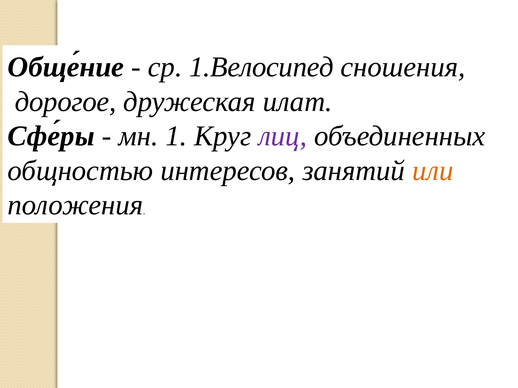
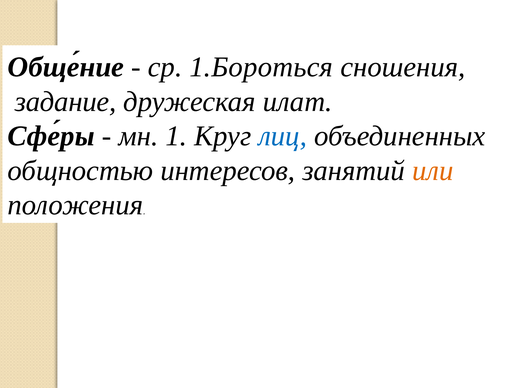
1.Велосипед: 1.Велосипед -> 1.Бороться (261, 67)
дорогое: дорогое -> задание (66, 102)
лиц colour: purple -> blue (283, 136)
